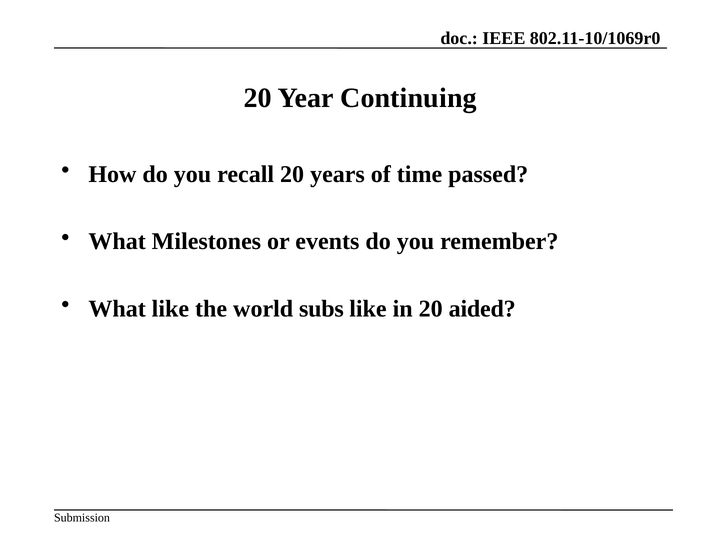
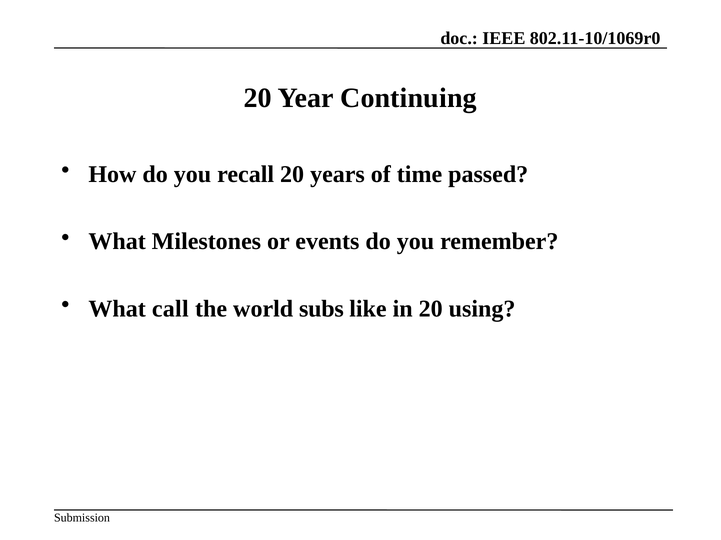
What like: like -> call (170, 309)
aided: aided -> using (482, 309)
